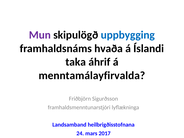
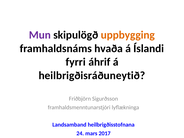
uppbygging colour: blue -> orange (128, 35)
taka: taka -> fyrri (76, 62)
menntamálayfirvalda: menntamálayfirvalda -> heilbrigðisráðuneytið (92, 75)
